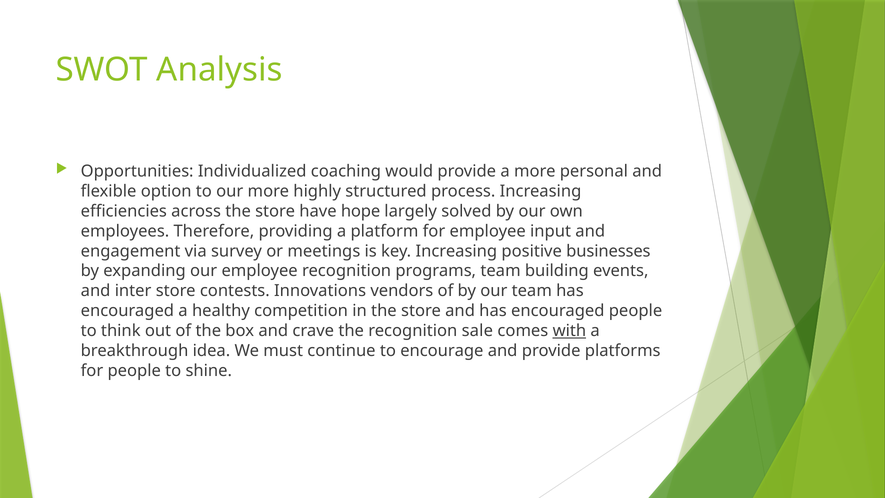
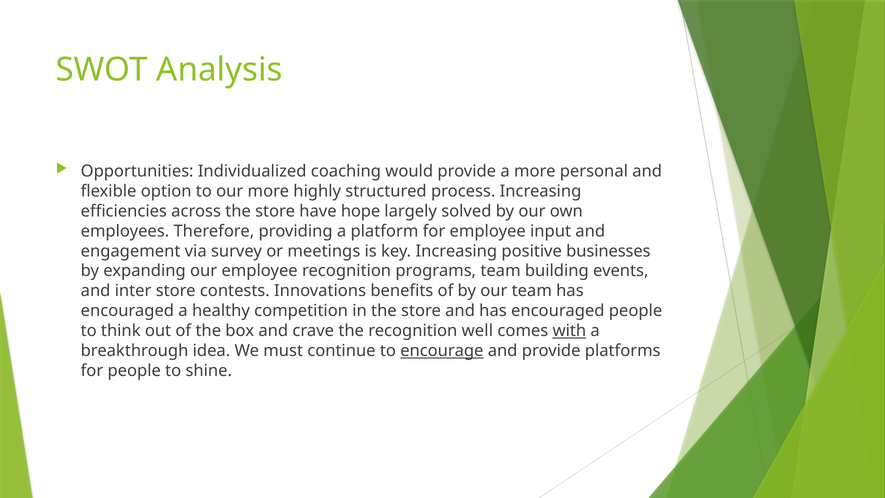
vendors: vendors -> benefits (402, 291)
sale: sale -> well (477, 331)
encourage underline: none -> present (442, 350)
